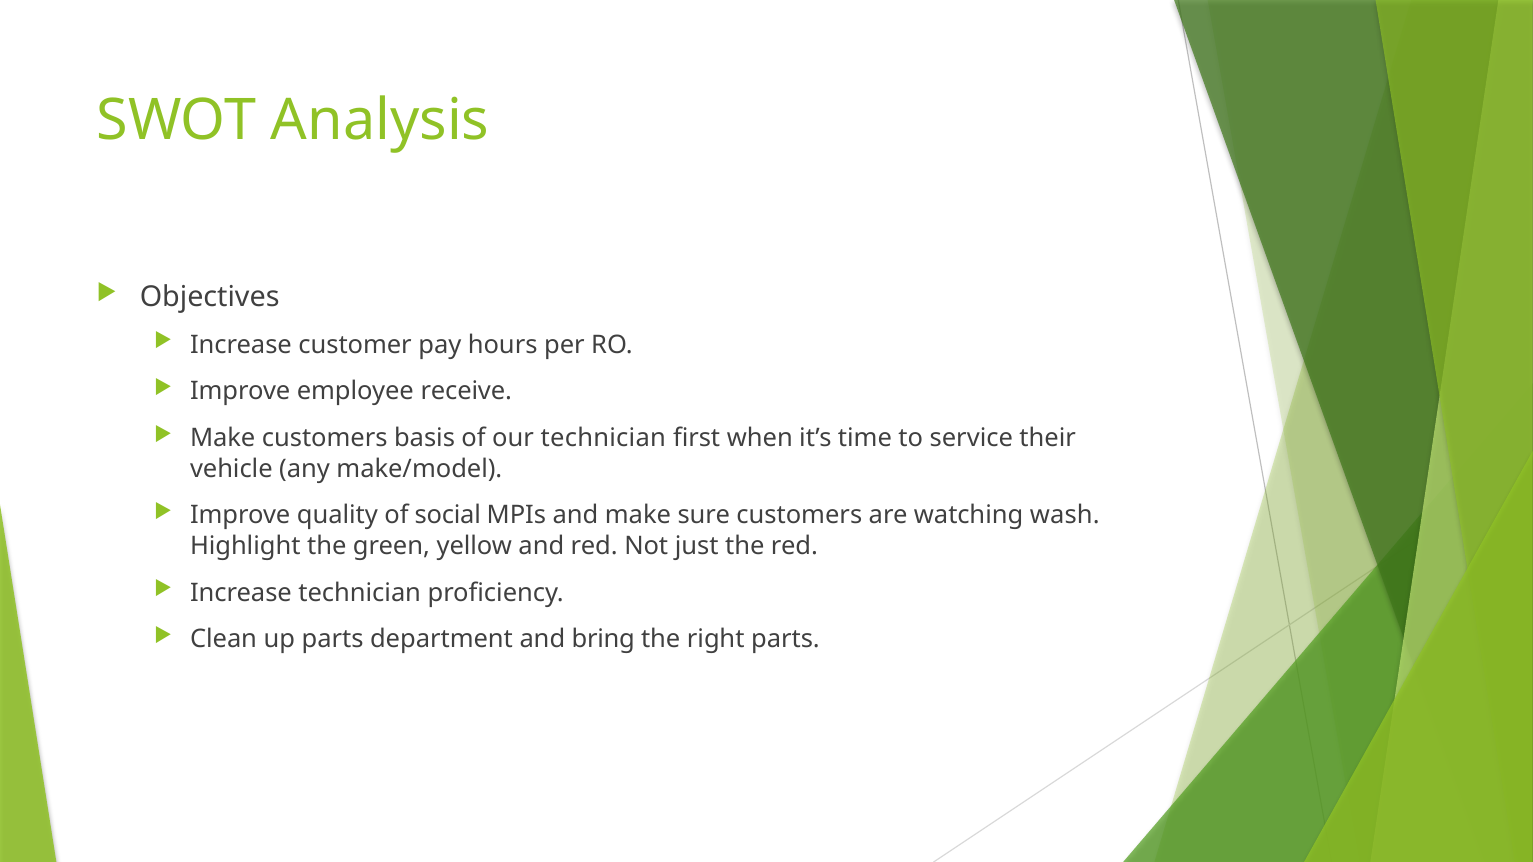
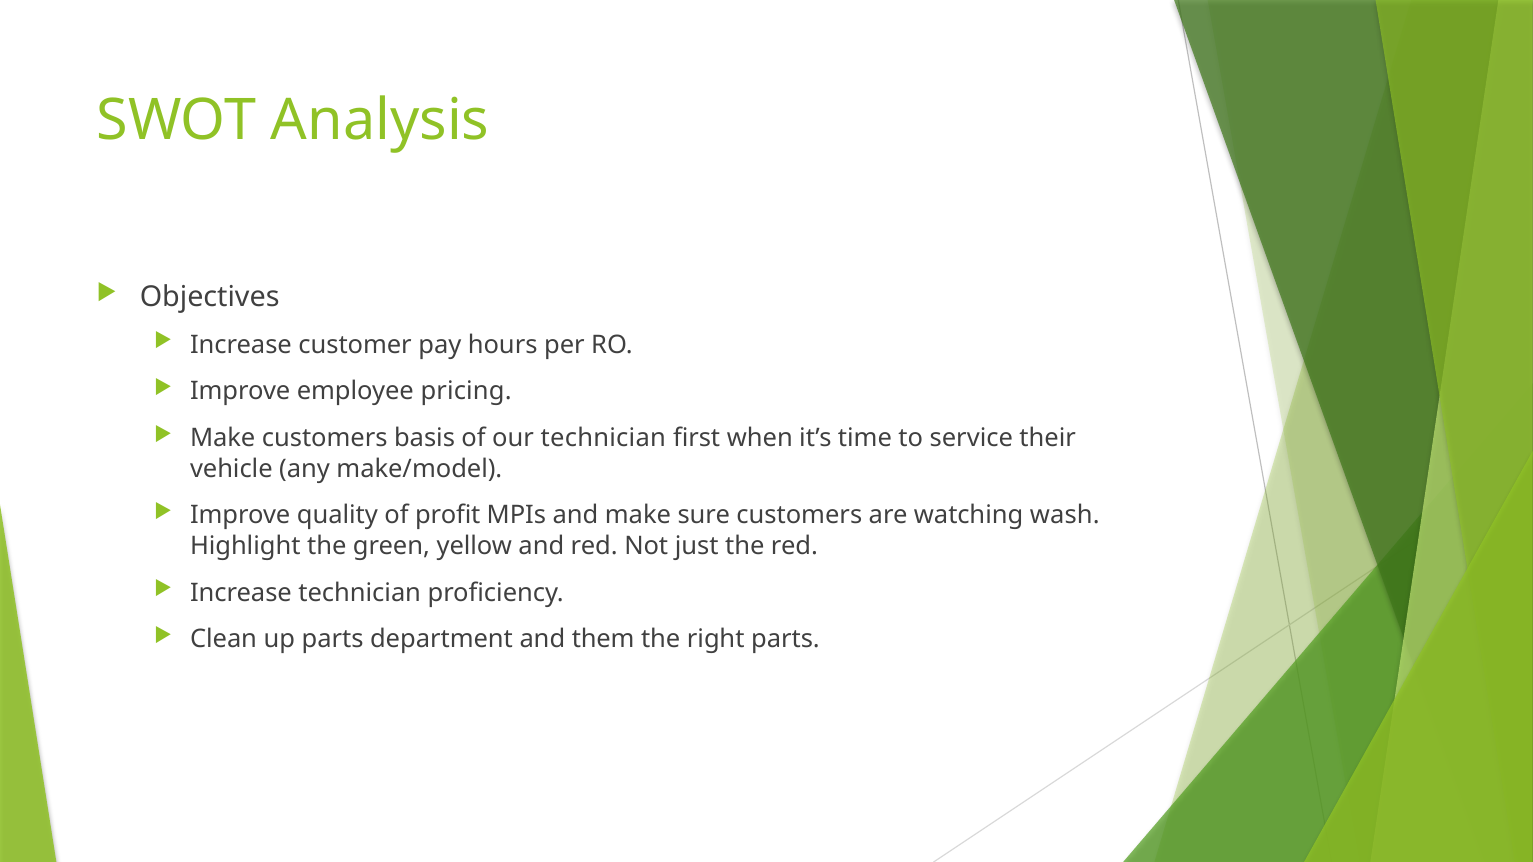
receive: receive -> pricing (466, 392)
social: social -> profit (448, 516)
bring: bring -> them (603, 639)
